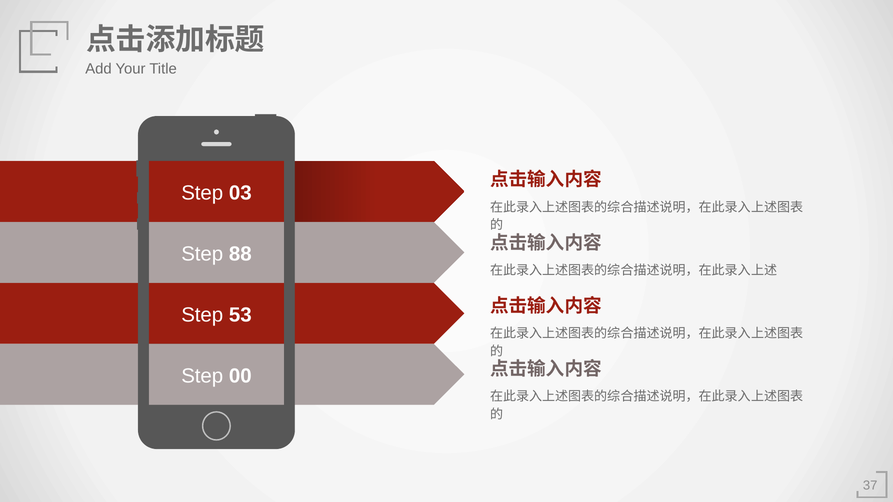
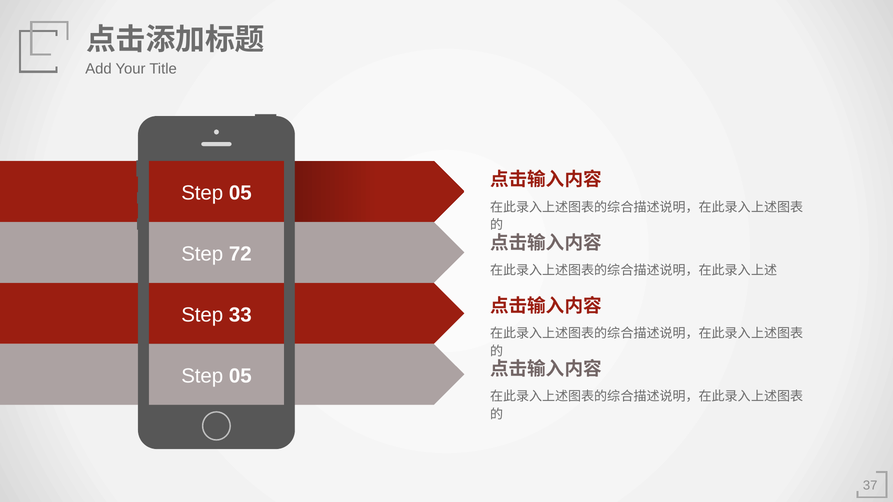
03: 03 -> 05 (240, 193)
88: 88 -> 72 (240, 254)
53: 53 -> 33 (240, 315)
00: 00 -> 05 (240, 376)
